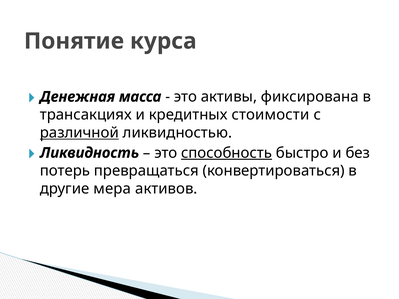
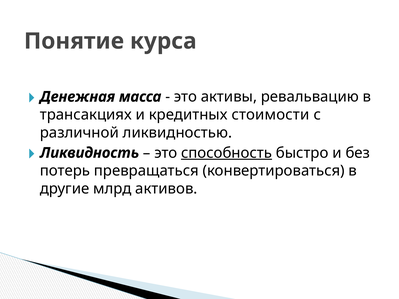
фиксирована: фиксирована -> ревальвацию (310, 97)
различной underline: present -> none (79, 133)
мера: мера -> млрд (112, 189)
